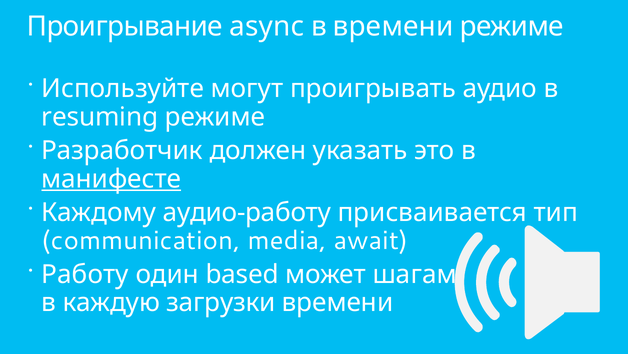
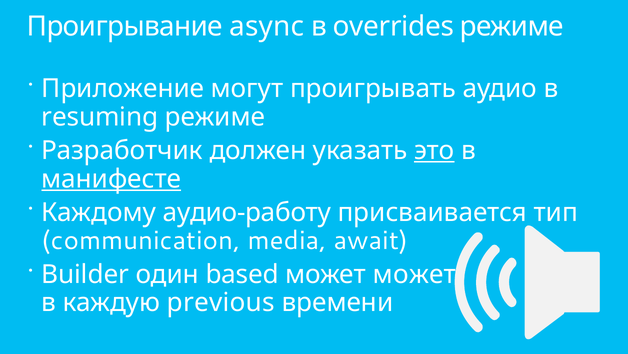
в времени: времени -> overrides (393, 27)
Используйте: Используйте -> Приложение (123, 89)
это underline: none -> present (434, 150)
Работу: Работу -> Builder (85, 274)
может шагам: шагам -> может (415, 274)
загрузки: загрузки -> previous (221, 302)
